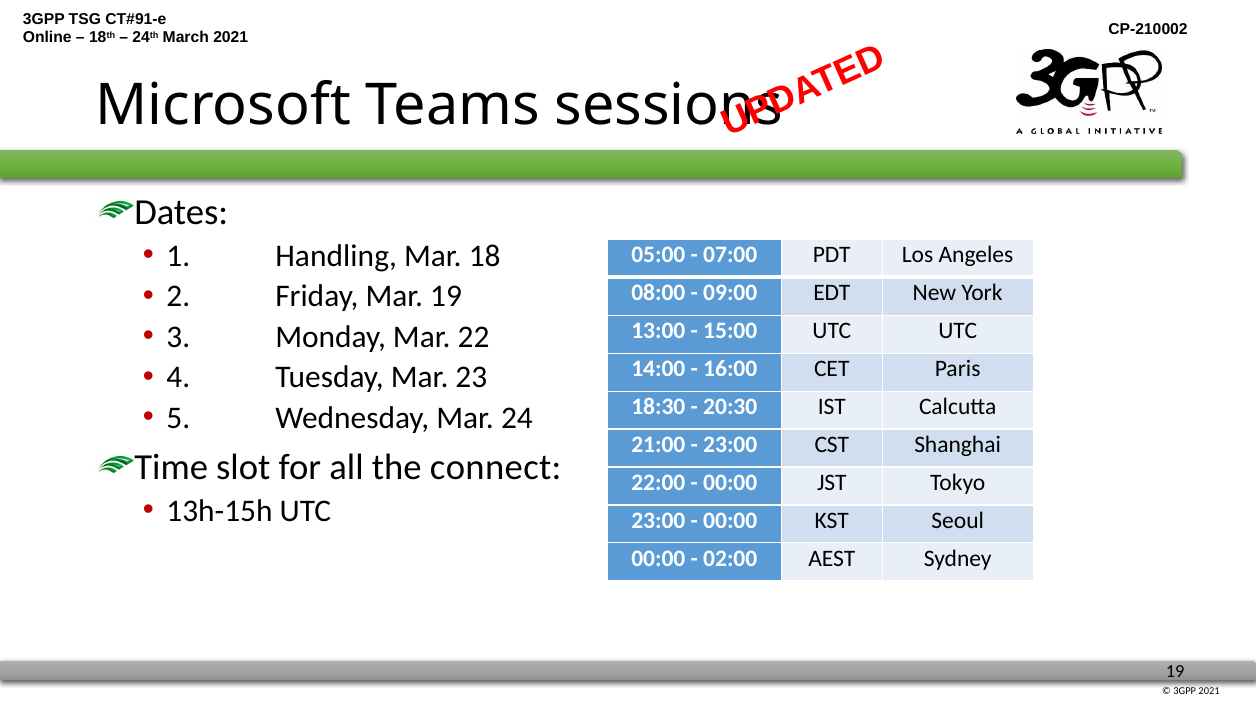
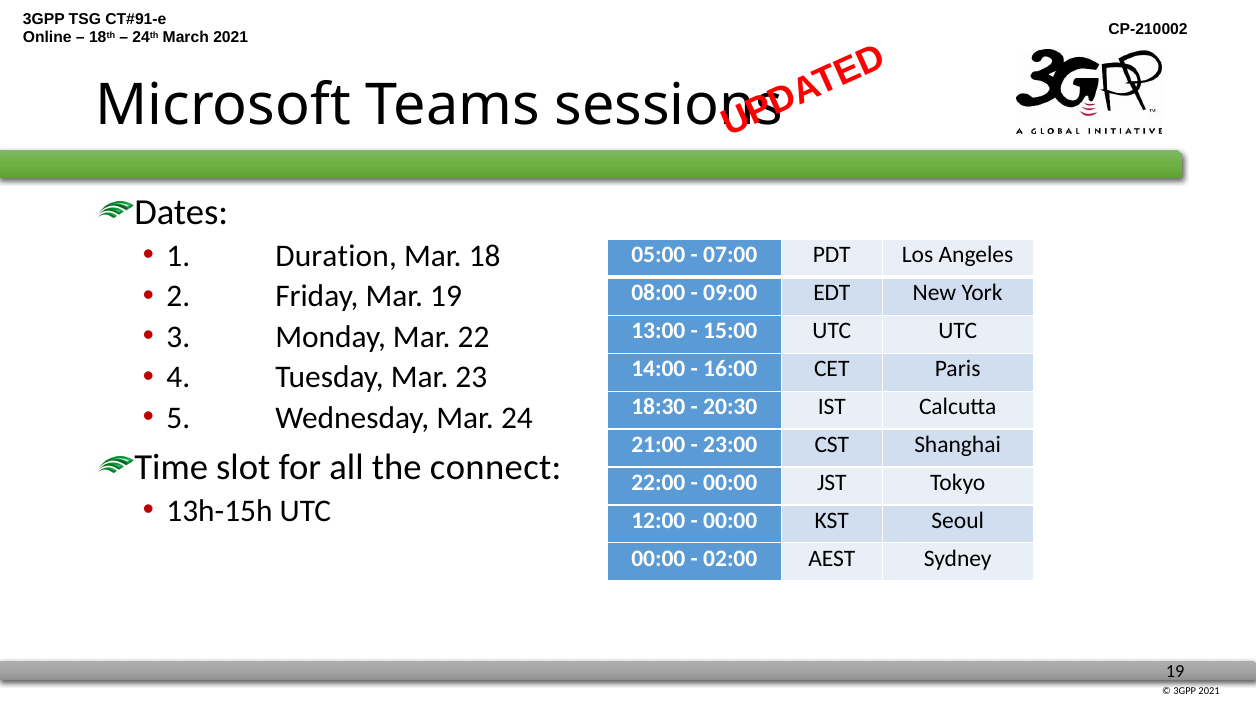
Handling: Handling -> Duration (336, 256)
23:00: 23:00 -> 12:00 (658, 520)
